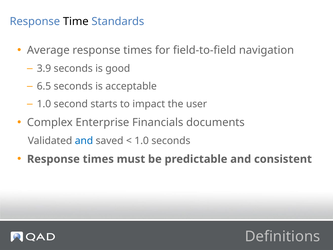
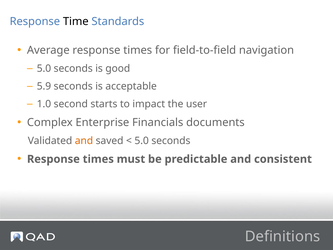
3.9: 3.9 -> 5.0 (44, 68)
6.5: 6.5 -> 5.9 (44, 86)
and colour: blue -> orange (84, 141)
1.0: 1.0 -> 5.0 (142, 141)
